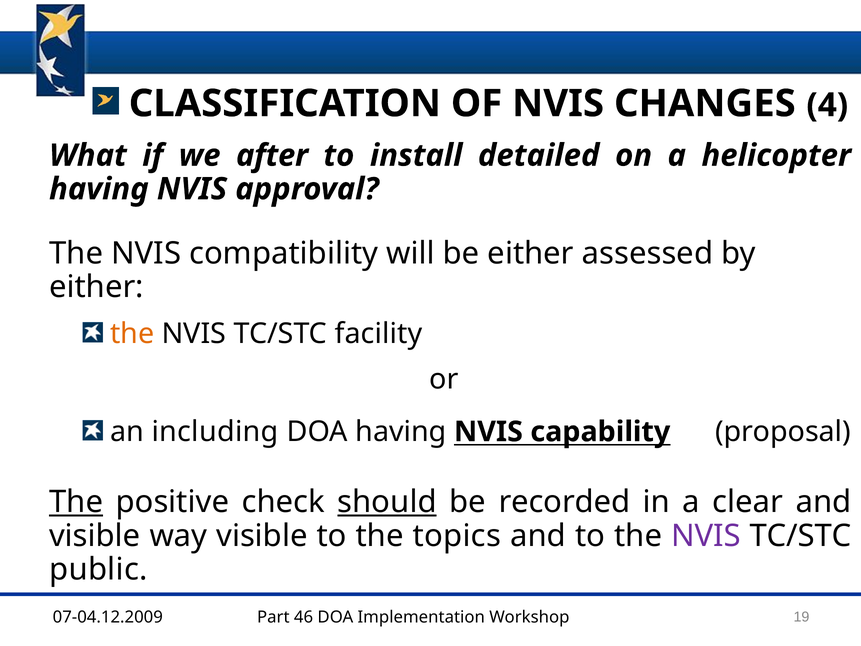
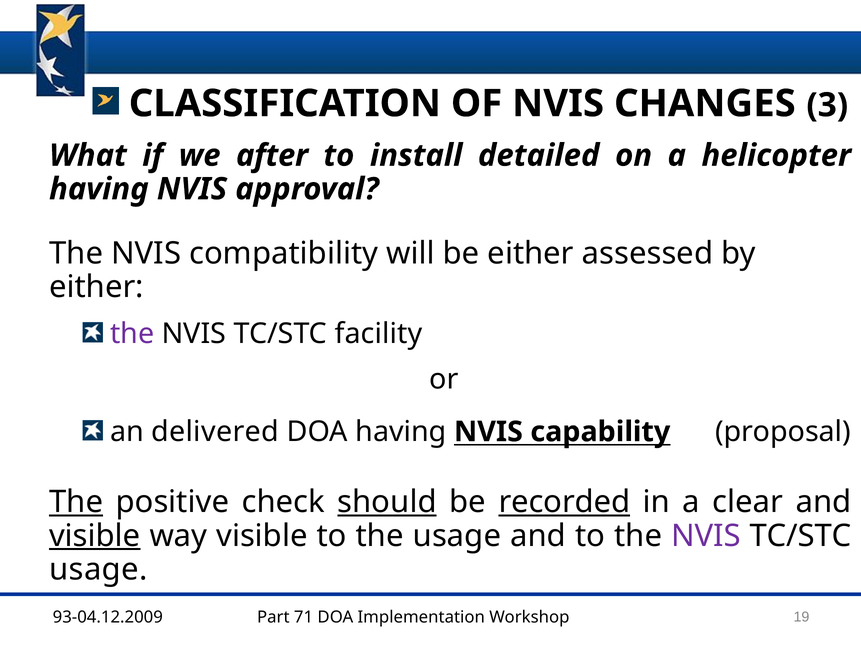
4: 4 -> 3 (827, 105)
the colour: orange -> purple (132, 334)
including: including -> delivered (215, 432)
recorded underline: none -> present (564, 502)
visible underline: none -> present (95, 536)
the topics: topics -> usage (457, 536)
public: public -> usage (98, 569)
07-04.12.2009: 07-04.12.2009 -> 93-04.12.2009 (108, 617)
46: 46 -> 71 (304, 617)
